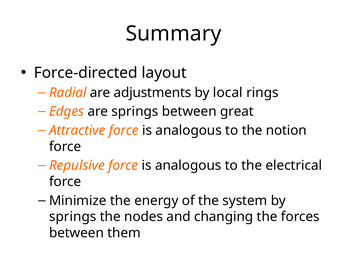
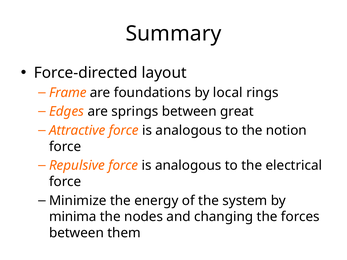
Radial: Radial -> Frame (68, 93)
adjustments: adjustments -> foundations (152, 93)
springs: springs -> minima (73, 217)
